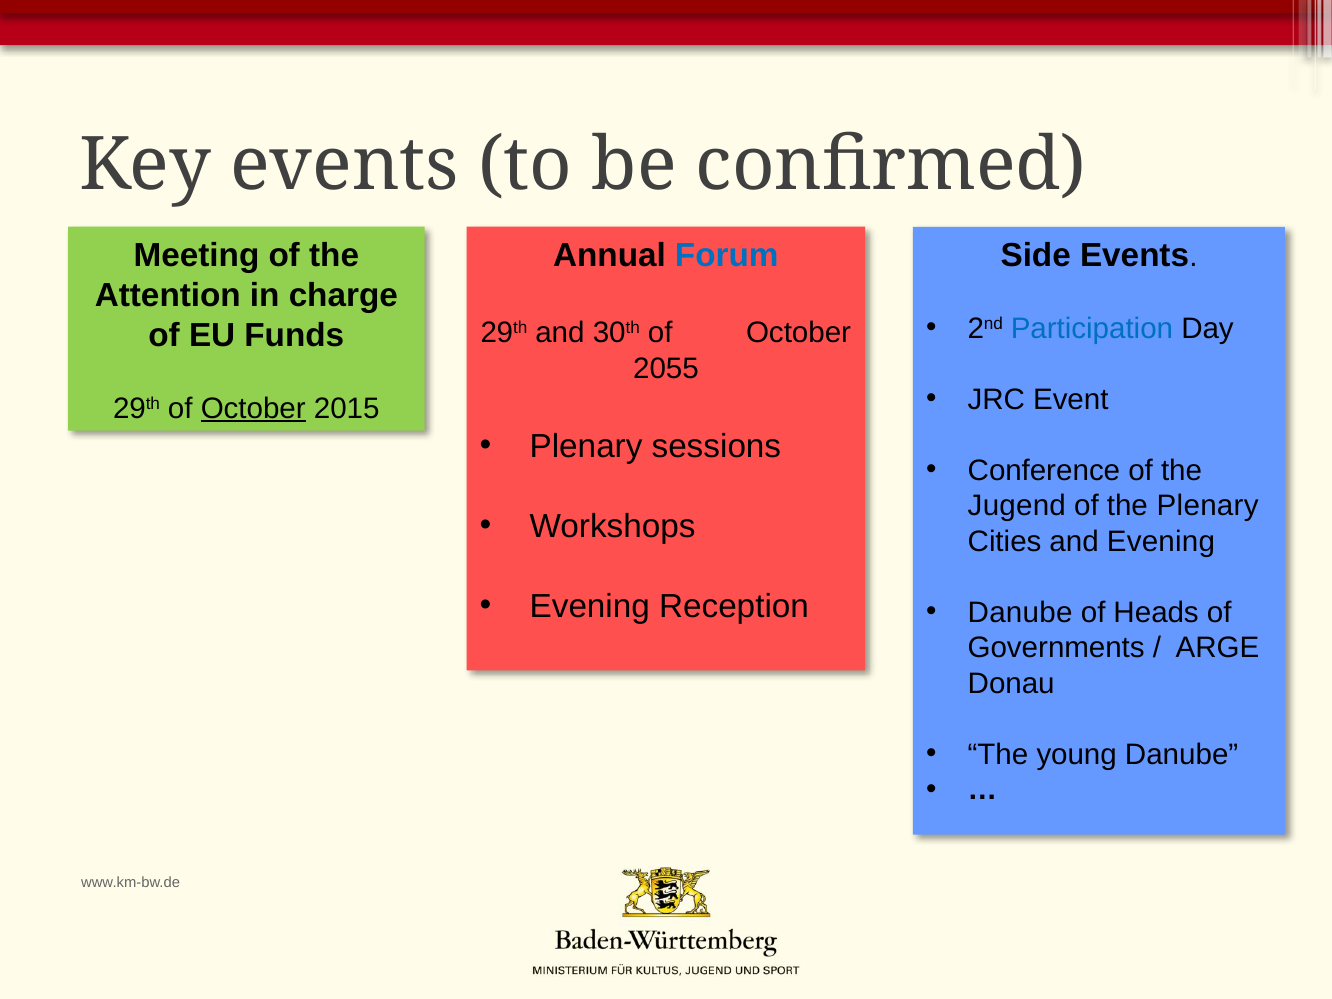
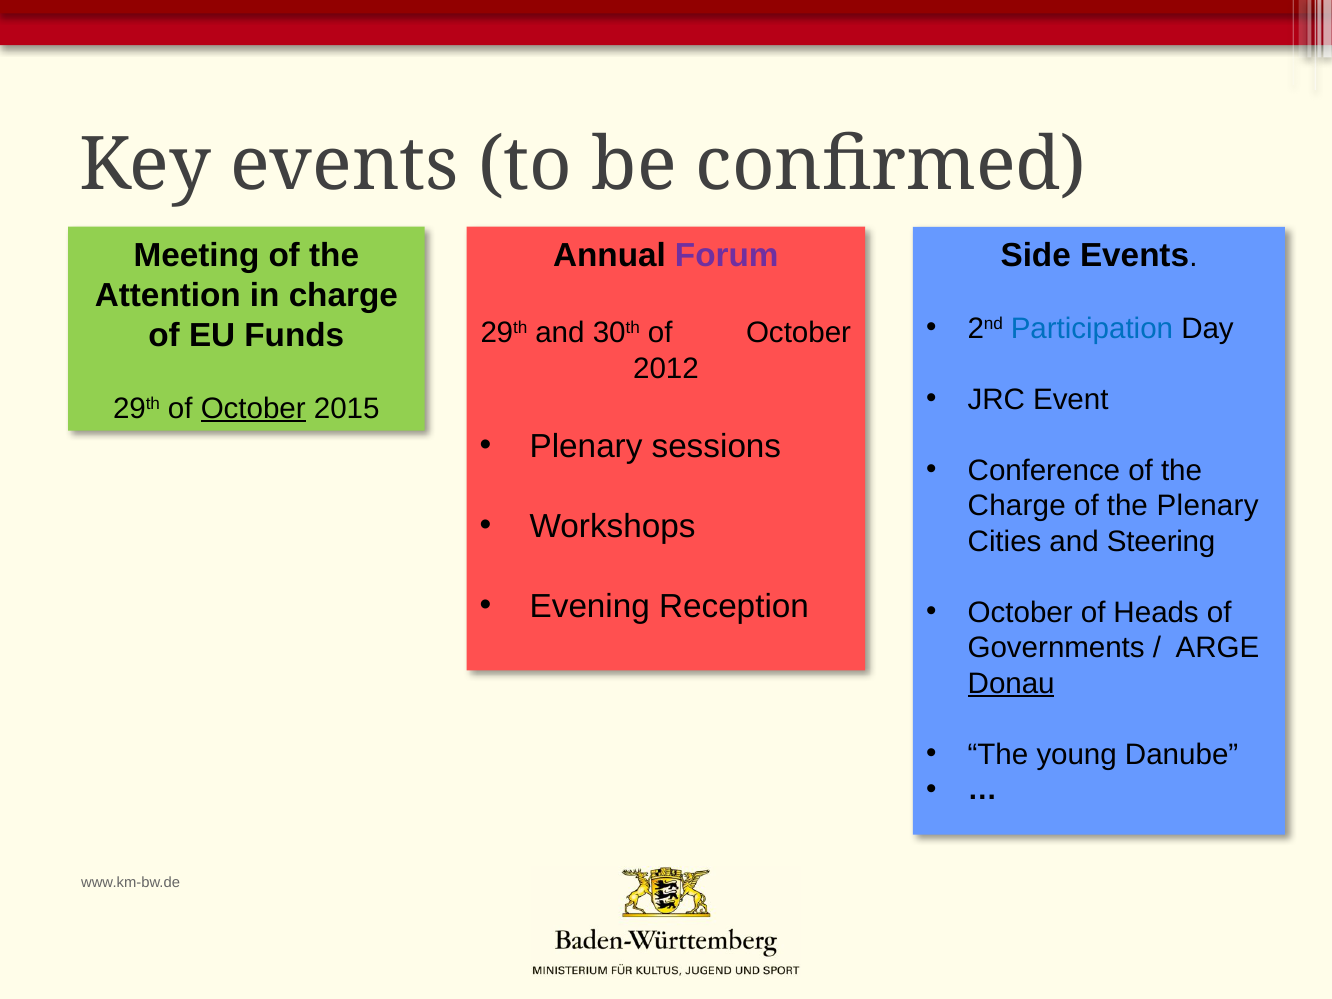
Forum colour: blue -> purple (727, 256)
2055: 2055 -> 2012 (666, 368)
Jugend: Jugend -> Charge (1017, 506)
and Evening: Evening -> Steering (1161, 542)
Danube: Danube -> October (1020, 613)
Donau underline: none -> present (1011, 684)
